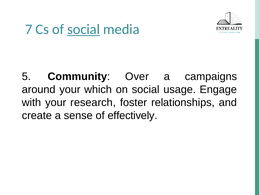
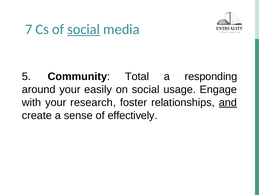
Over: Over -> Total (137, 76)
campaigns: campaigns -> responding (211, 76)
which: which -> easily (98, 89)
and underline: none -> present (228, 102)
